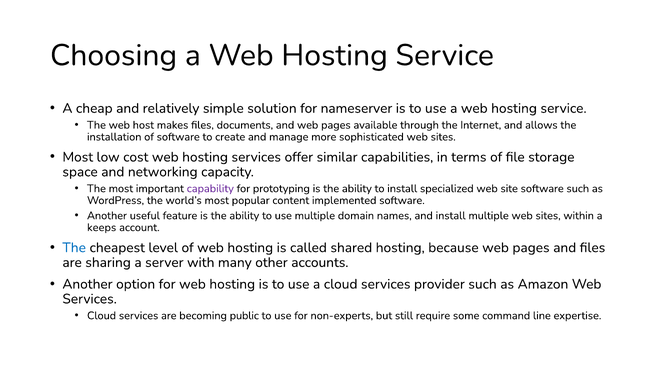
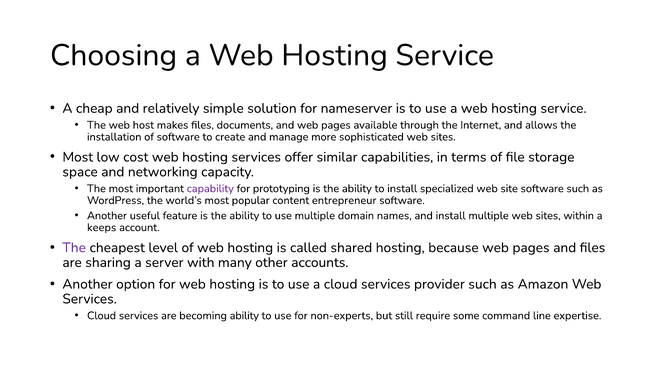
implemented: implemented -> entrepreneur (344, 200)
The colour: blue -> purple (74, 247)
becoming public: public -> ability (244, 315)
